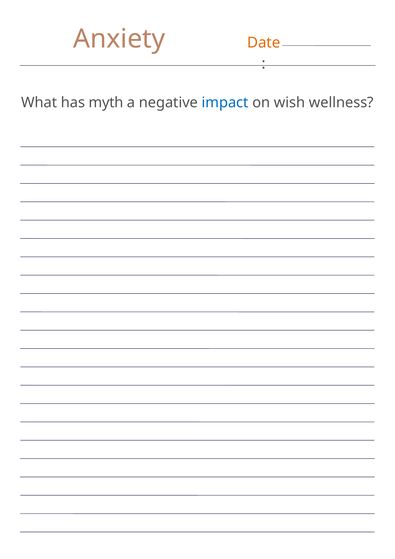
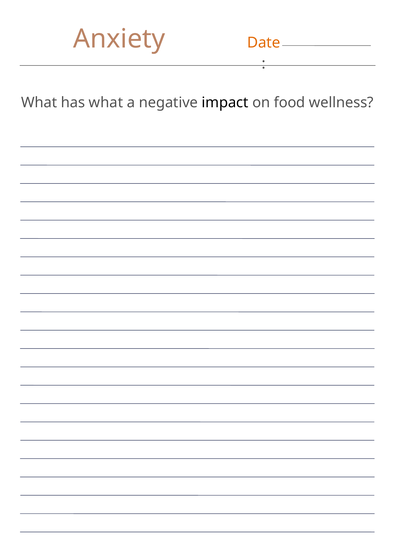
has myth: myth -> what (106, 102)
impact colour: blue -> black (225, 102)
wish: wish -> food (290, 102)
